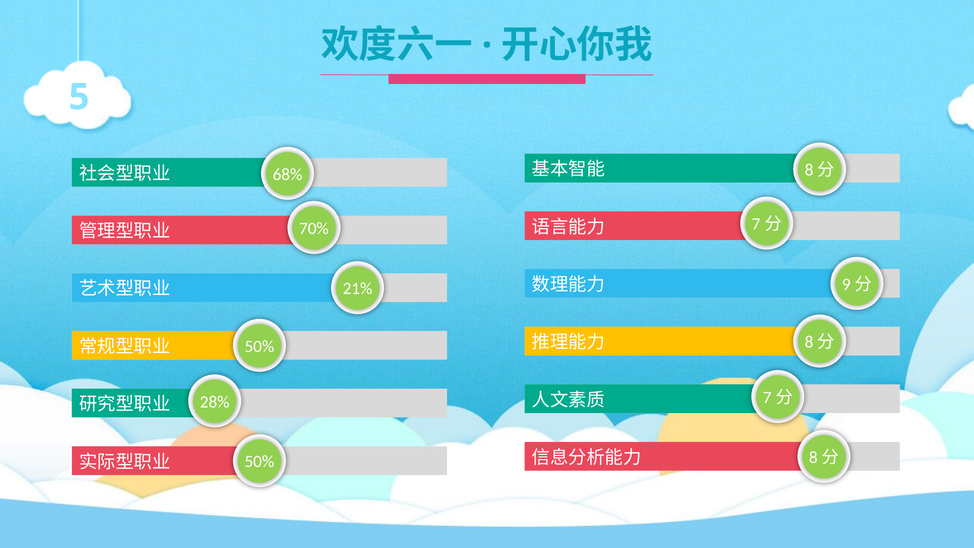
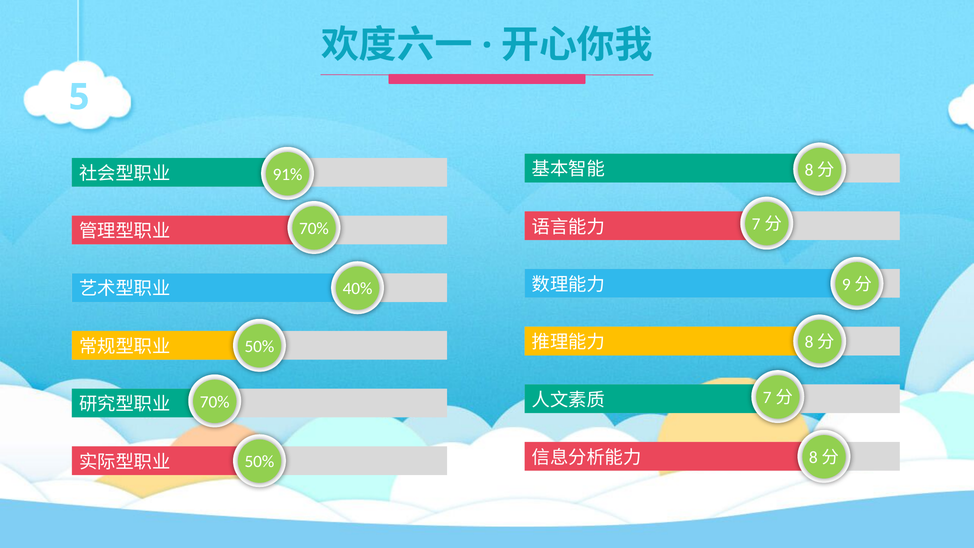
68%: 68% -> 91% (288, 174)
21%: 21% -> 40% (358, 289)
28%: 28% -> 70% (215, 402)
